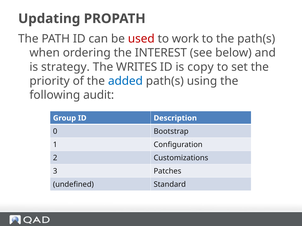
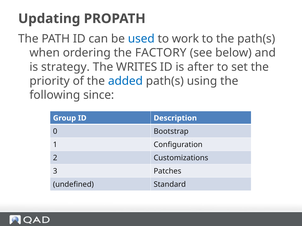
used colour: red -> blue (141, 39)
INTEREST: INTEREST -> FACTORY (161, 53)
copy: copy -> after (201, 67)
audit: audit -> since (99, 95)
